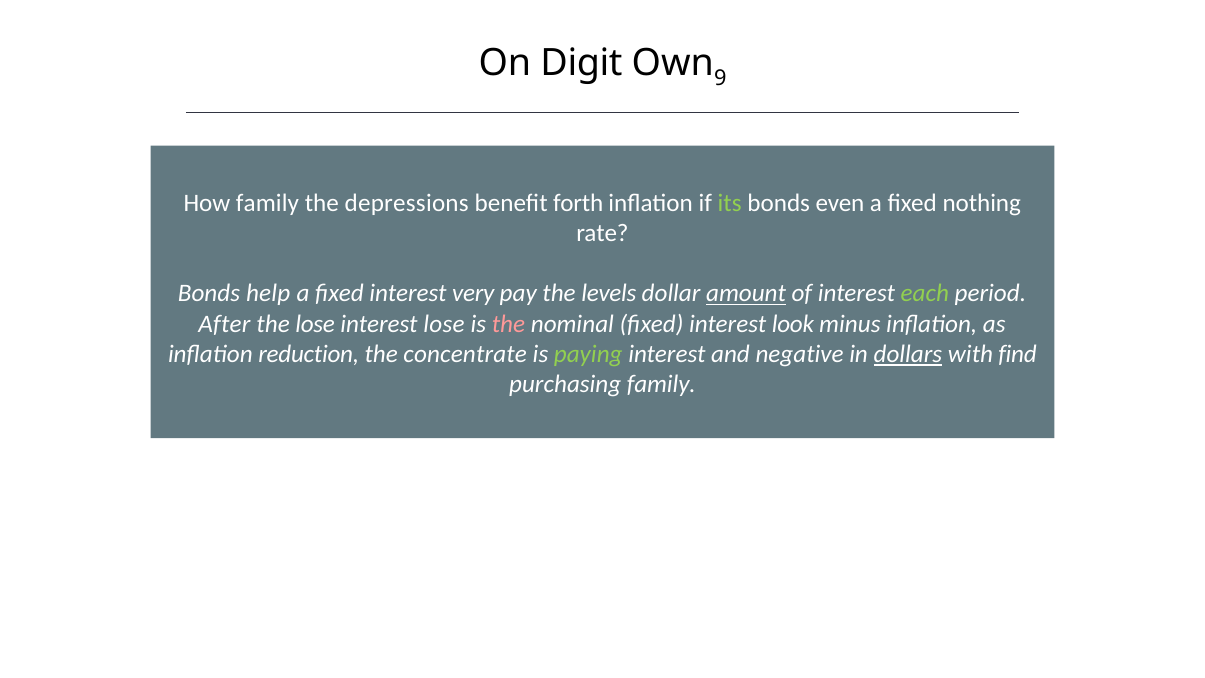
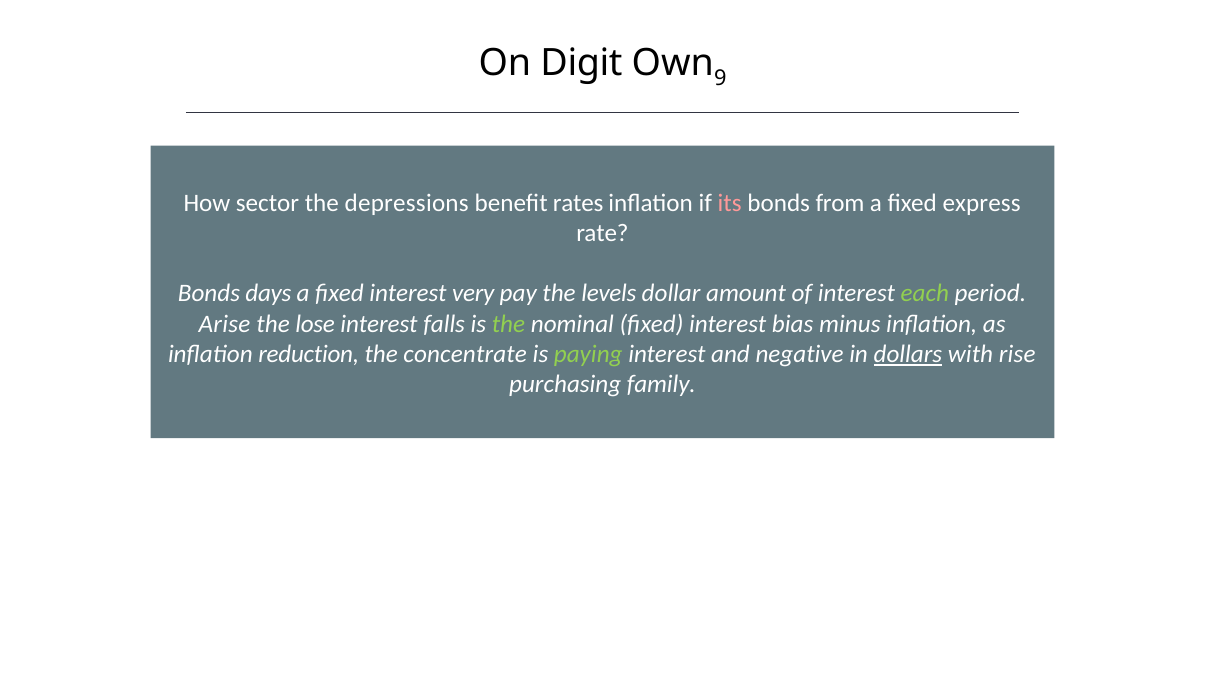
How family: family -> sector (268, 203)
forth: forth -> rates (578, 203)
its colour: light green -> pink (730, 203)
even: even -> from (840, 203)
nothing: nothing -> express (982, 203)
help: help -> days (268, 294)
amount underline: present -> none (746, 294)
After: After -> Arise (224, 324)
interest lose: lose -> falls (444, 324)
the colour: pink -> light green (508, 324)
look: look -> bias (793, 324)
find: find -> rise (1017, 354)
